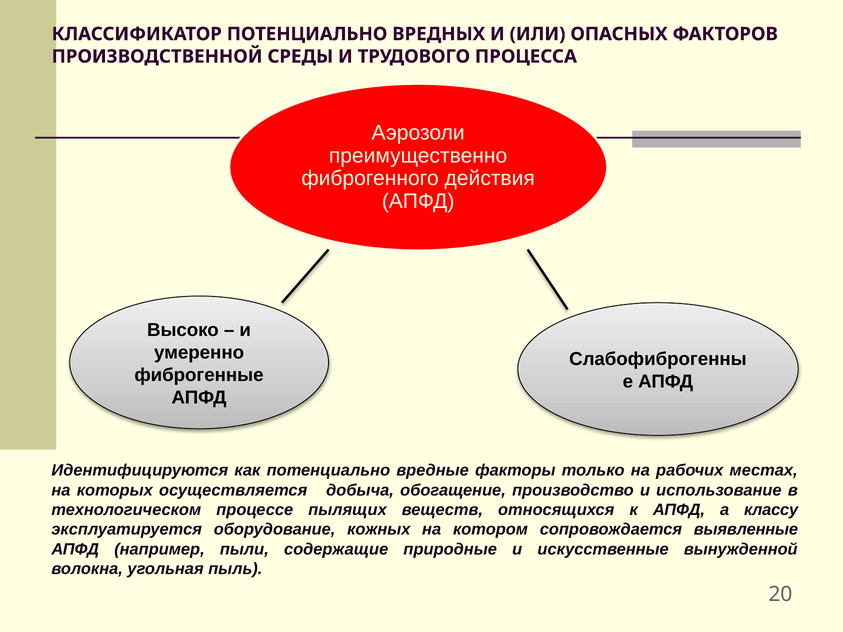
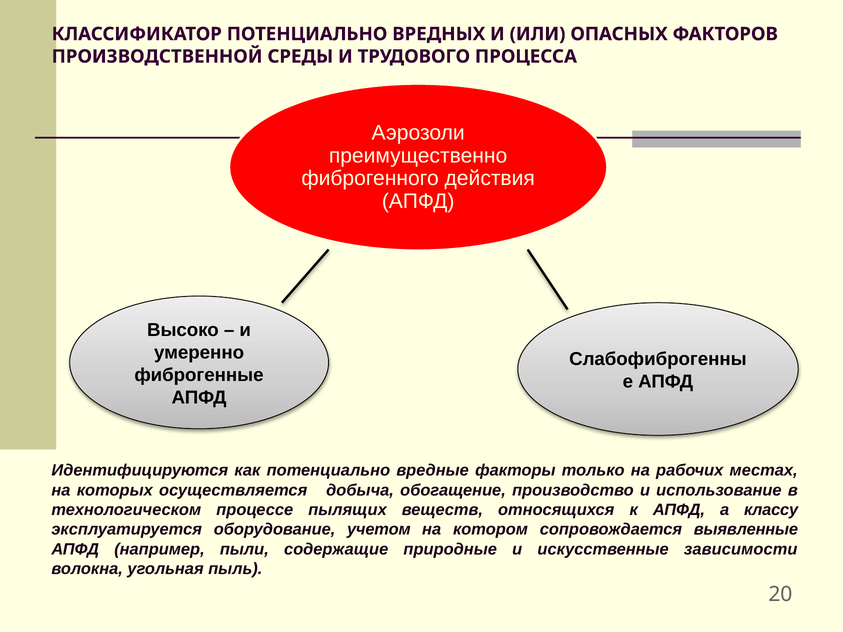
кожных: кожных -> учетом (379, 530)
вынужденной: вынужденной -> зависимости (741, 549)
